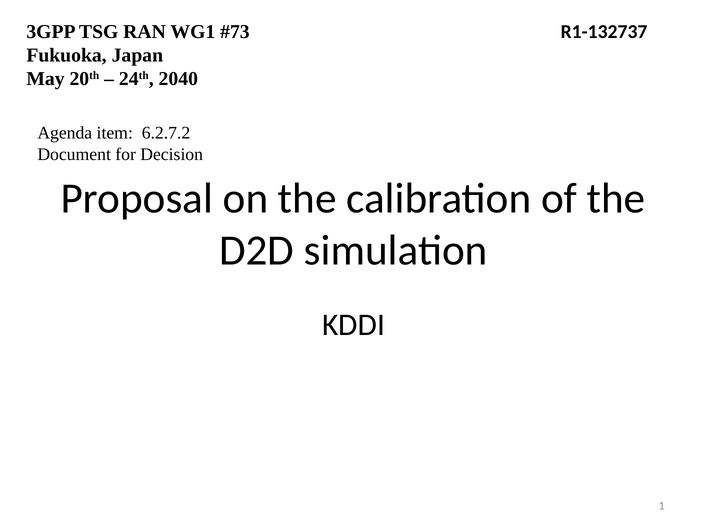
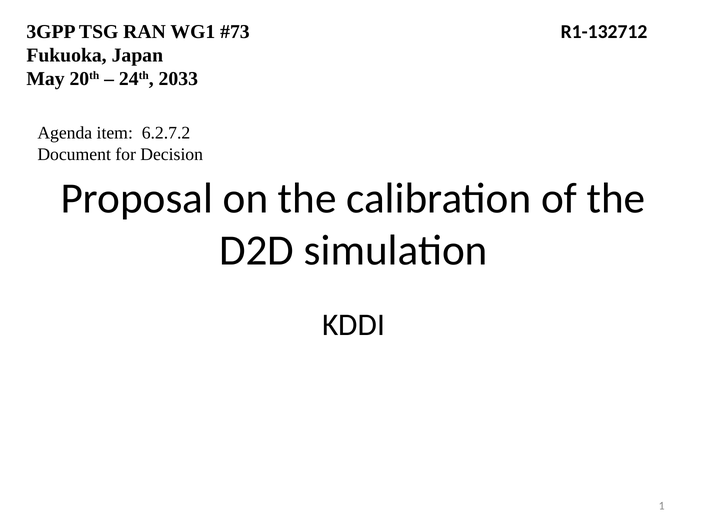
R1-132737: R1-132737 -> R1-132712 (604, 32)
2040: 2040 -> 2033 (178, 79)
